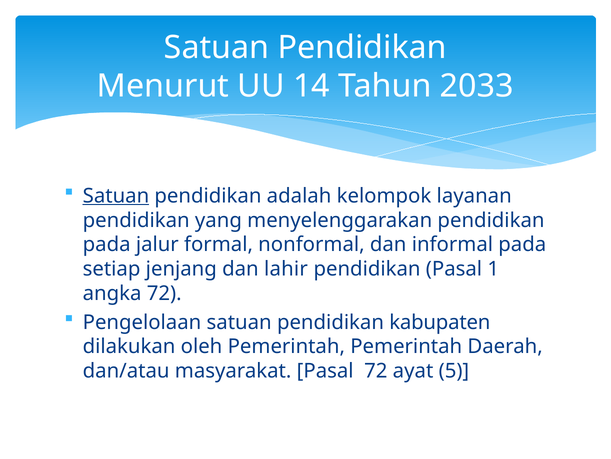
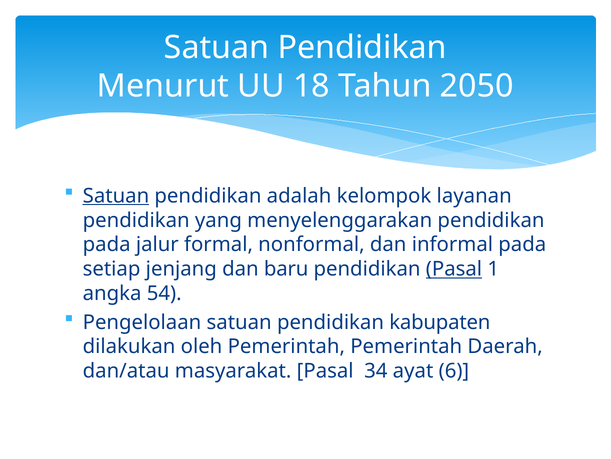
14: 14 -> 18 (311, 86)
2033: 2033 -> 2050 (477, 86)
lahir: lahir -> baru (286, 269)
Pasal underline: none -> present (454, 269)
angka 72: 72 -> 54 (164, 293)
Pasal 72: 72 -> 34 (376, 371)
5: 5 -> 6 (454, 371)
